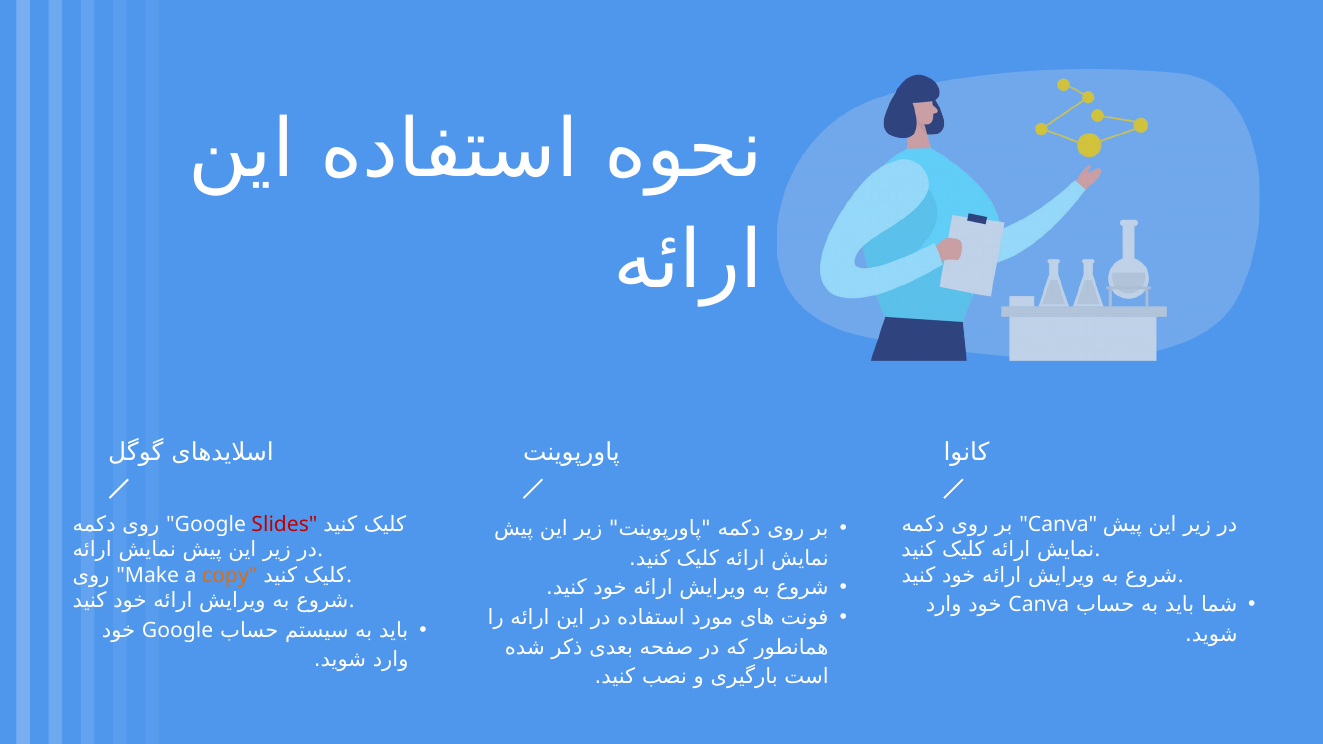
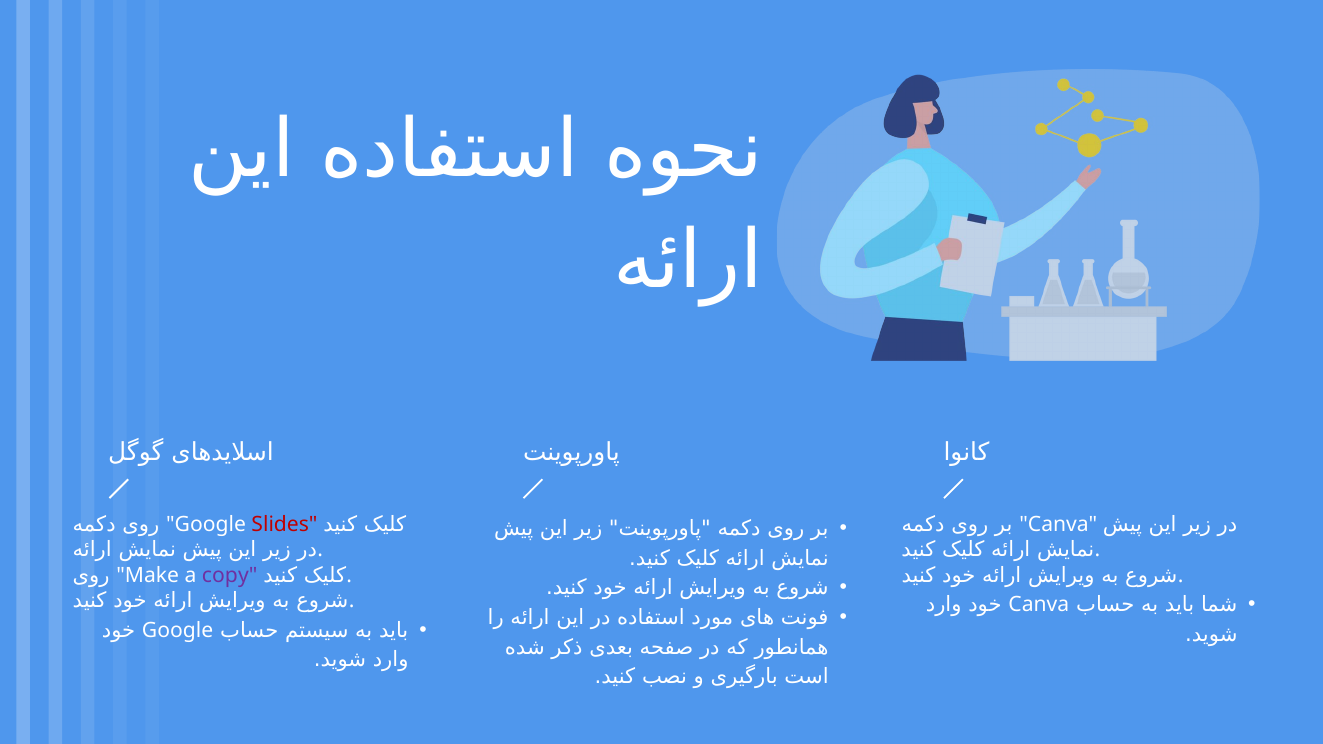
copy colour: orange -> purple (230, 575)
